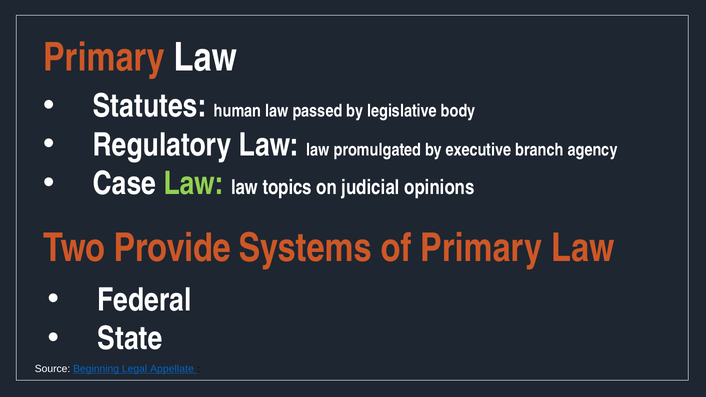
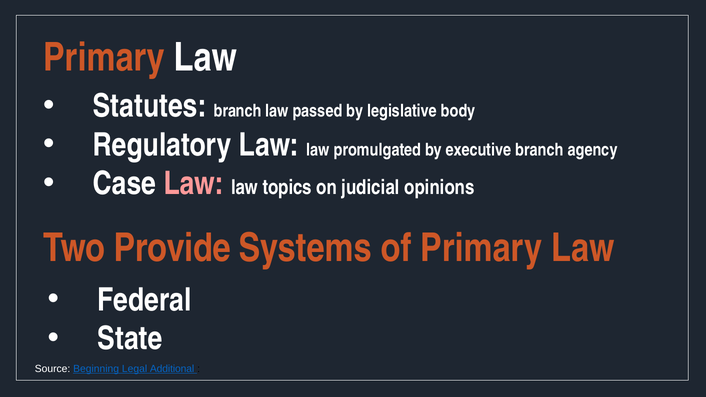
Statutes human: human -> branch (238, 111)
Law colour: light green -> pink (194, 184)
Appellate: Appellate -> Additional (172, 369)
